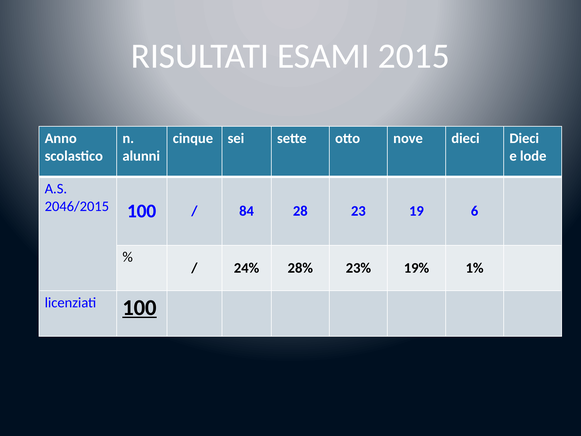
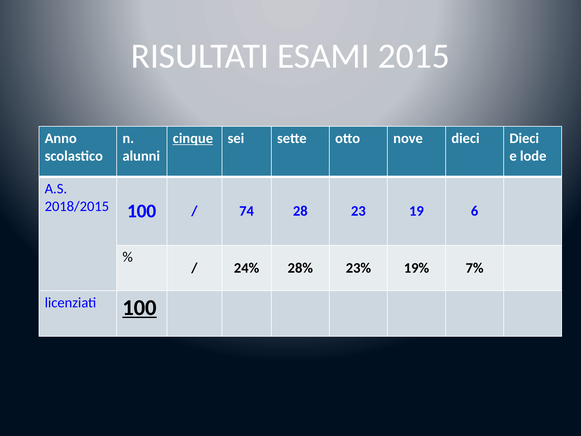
cinque underline: none -> present (193, 138)
2046/2015: 2046/2015 -> 2018/2015 (77, 206)
84: 84 -> 74 (247, 211)
1%: 1% -> 7% (475, 268)
